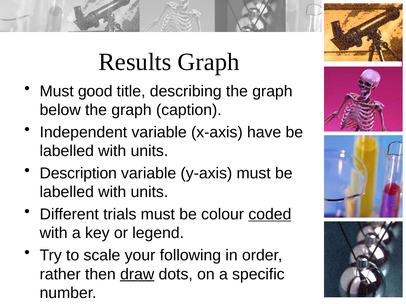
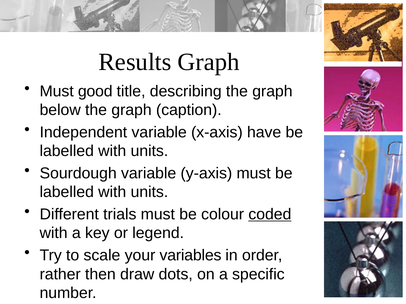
Description: Description -> Sourdough (78, 173)
following: following -> variables (190, 256)
draw underline: present -> none (137, 275)
